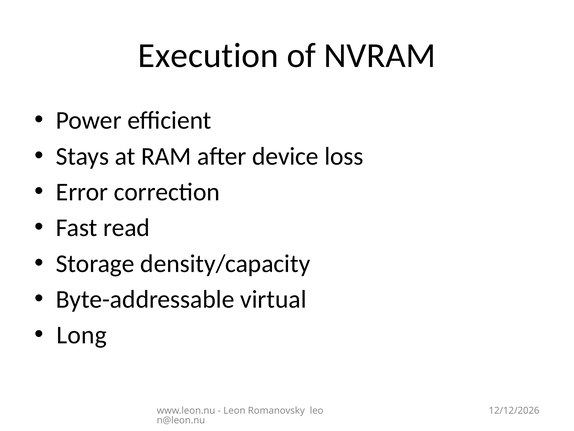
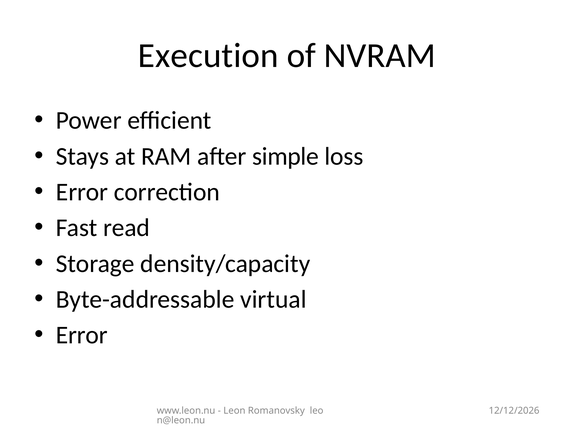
device: device -> simple (285, 156)
Long: Long -> Error (82, 335)
